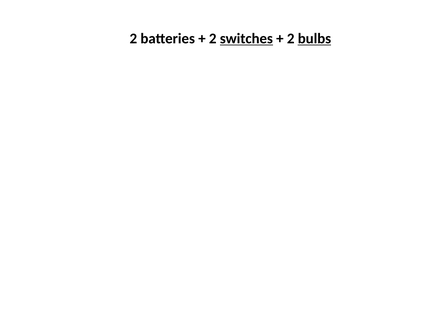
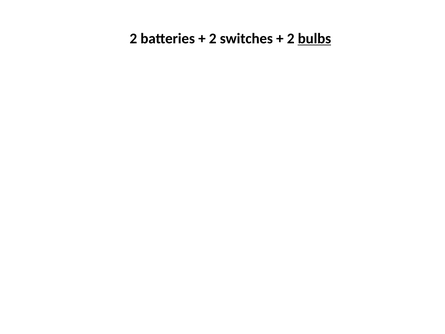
switches underline: present -> none (246, 39)
